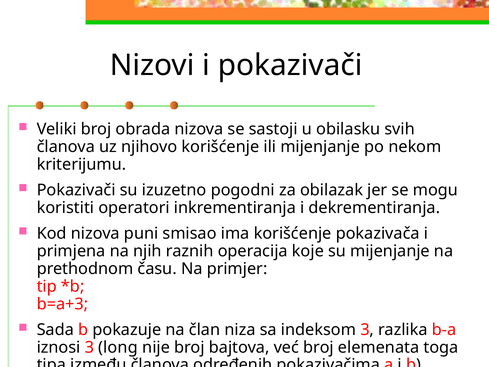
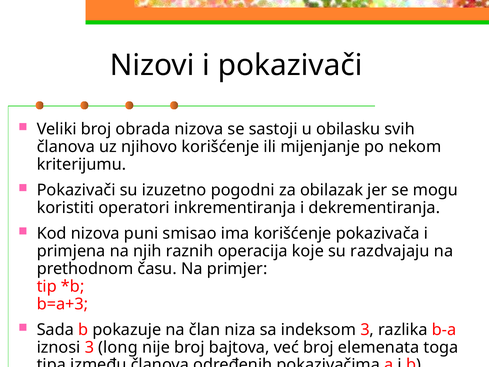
su mijenjanje: mijenjanje -> razdvajaju (390, 251)
